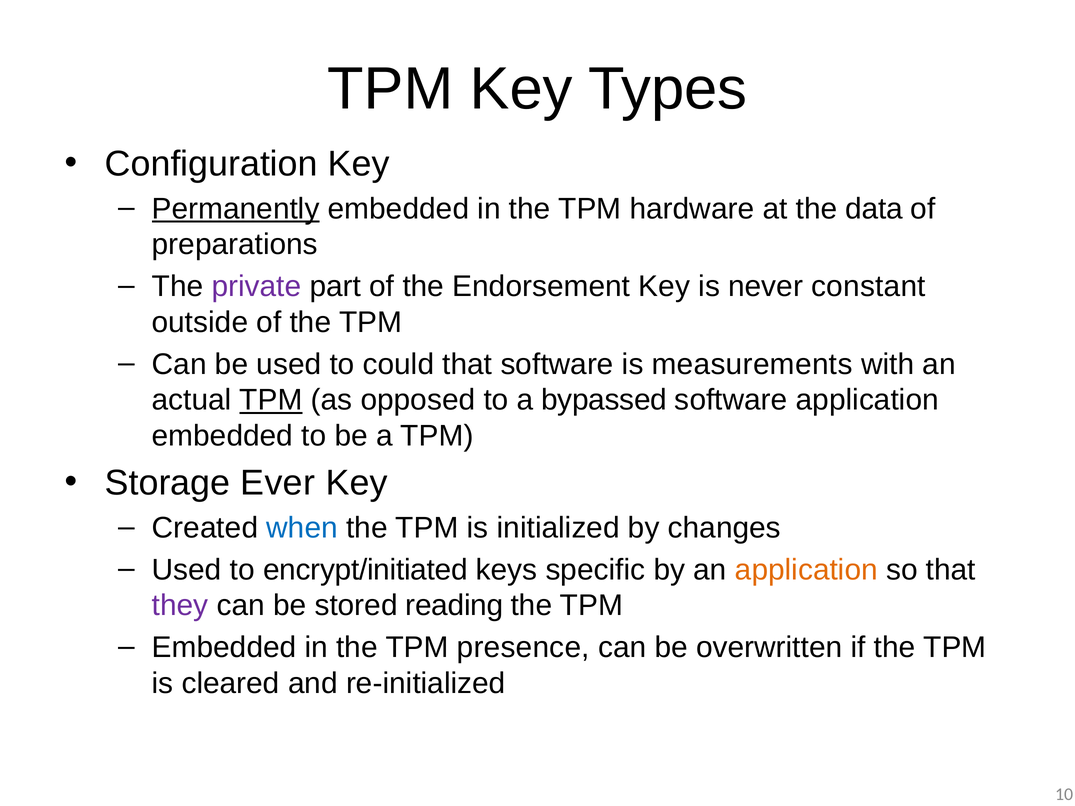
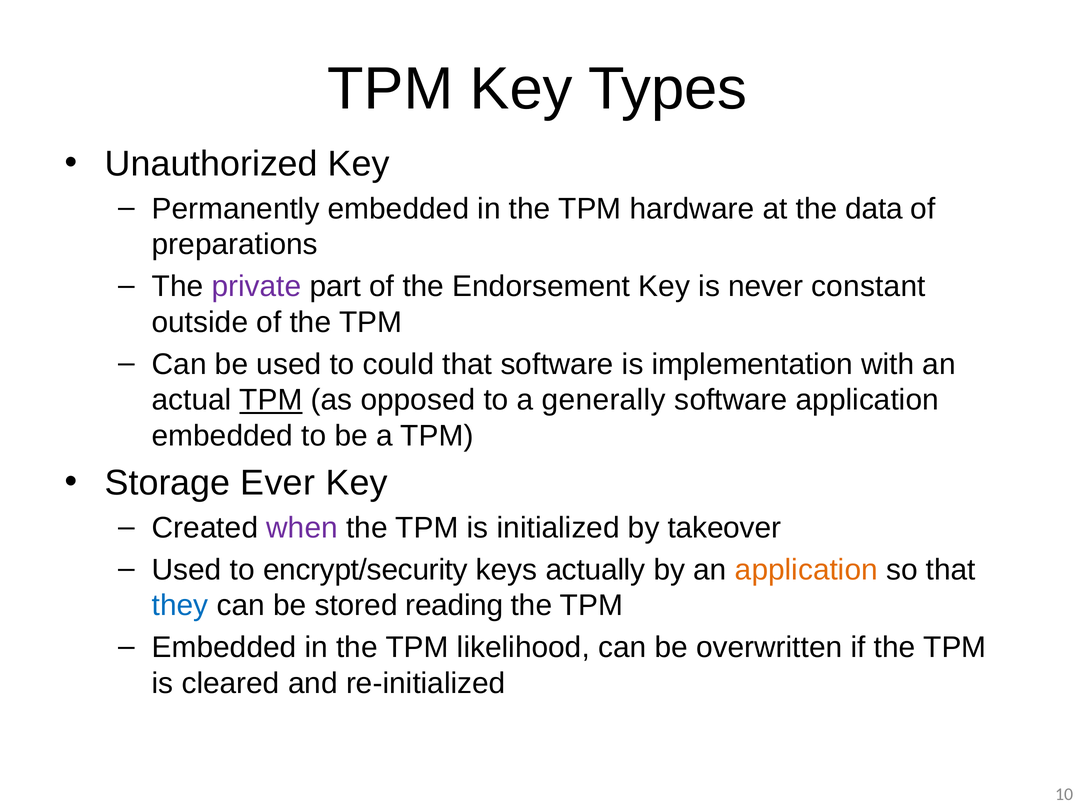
Configuration: Configuration -> Unauthorized (211, 164)
Permanently underline: present -> none (236, 209)
measurements: measurements -> implementation (752, 364)
bypassed: bypassed -> generally (604, 400)
when colour: blue -> purple (302, 528)
changes: changes -> takeover (724, 528)
encrypt/initiated: encrypt/initiated -> encrypt/security (365, 570)
specific: specific -> actually (595, 570)
they colour: purple -> blue (180, 606)
presence: presence -> likelihood (523, 648)
